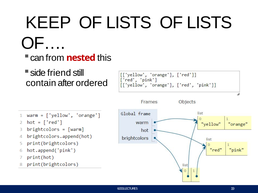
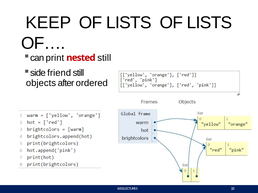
from: from -> print (55, 58)
nested this: this -> still (104, 58)
contain: contain -> objects (41, 83)
